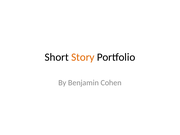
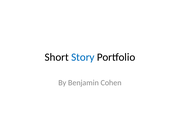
Story colour: orange -> blue (83, 57)
